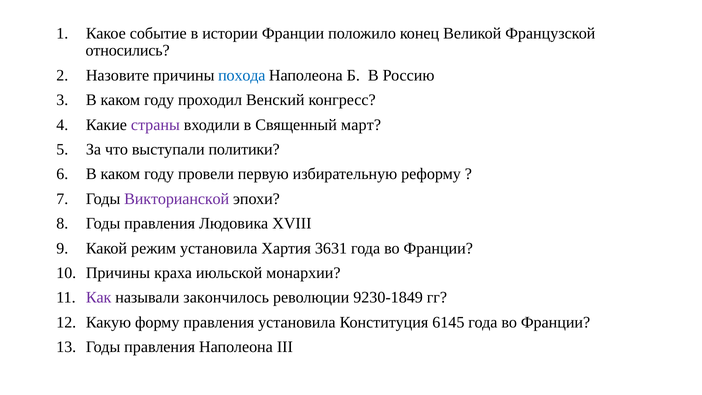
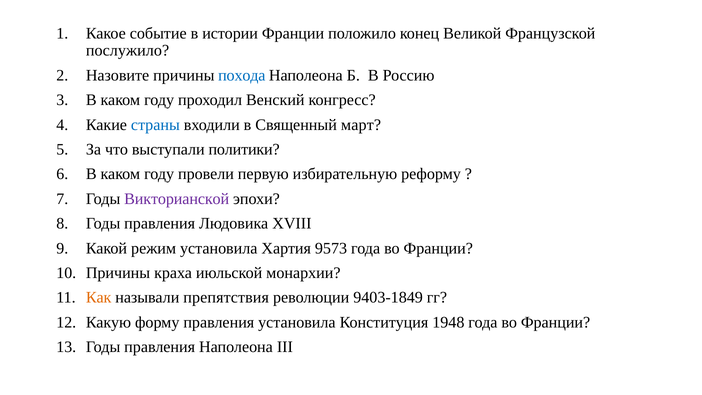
относились: относились -> послужило (128, 51)
страны colour: purple -> blue (155, 125)
3631: 3631 -> 9573 (331, 248)
Как colour: purple -> orange (99, 297)
закончилось: закончилось -> препятствия (226, 297)
9230-1849: 9230-1849 -> 9403-1849 (388, 297)
6145: 6145 -> 1948 (448, 322)
